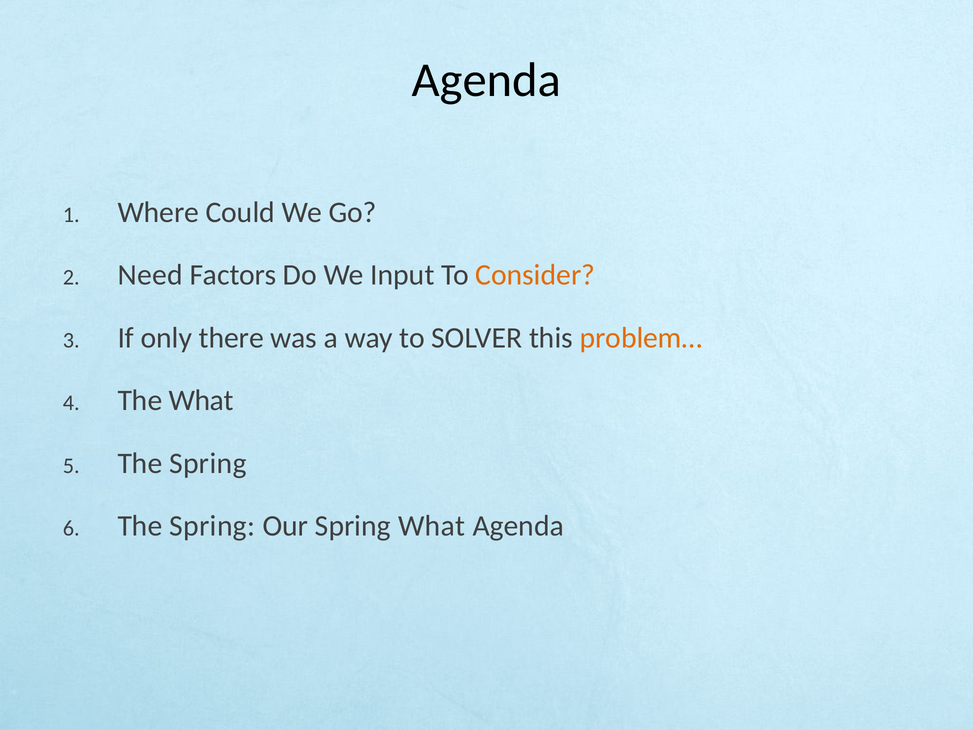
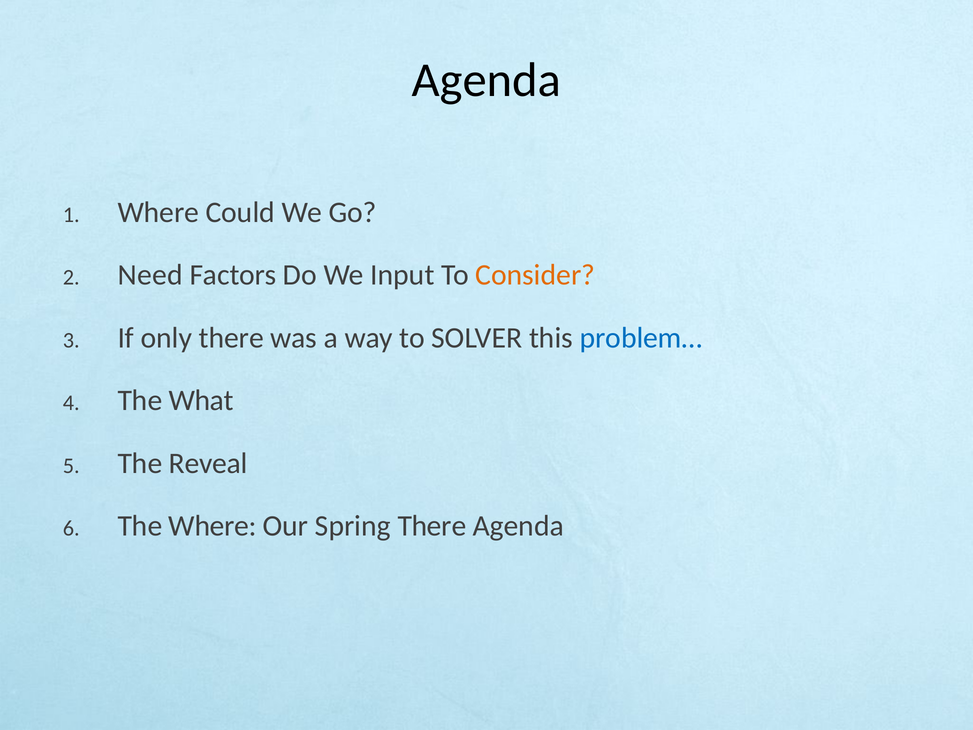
problem… colour: orange -> blue (641, 338)
Spring: Spring -> Reveal (208, 463)
Spring: Spring -> Where (213, 526)
Spring What: What -> There (432, 526)
